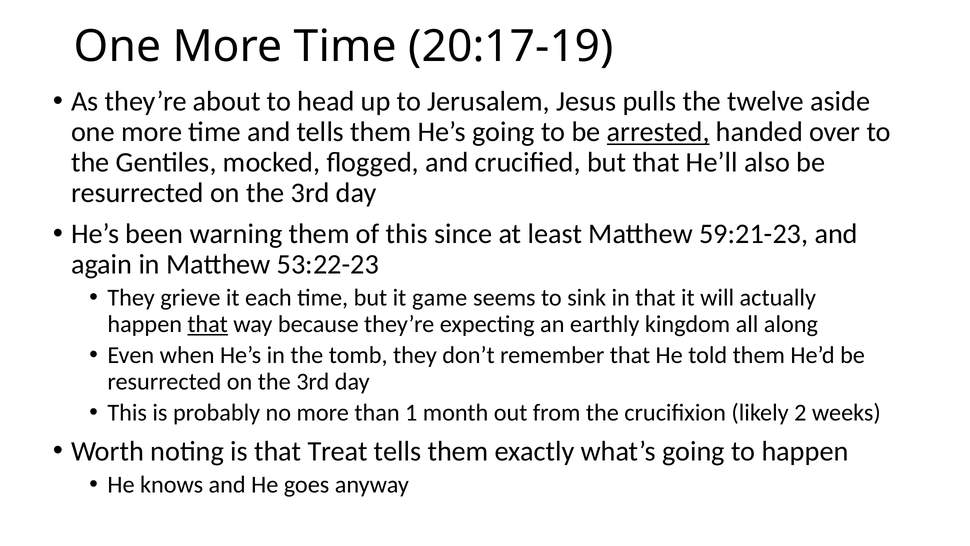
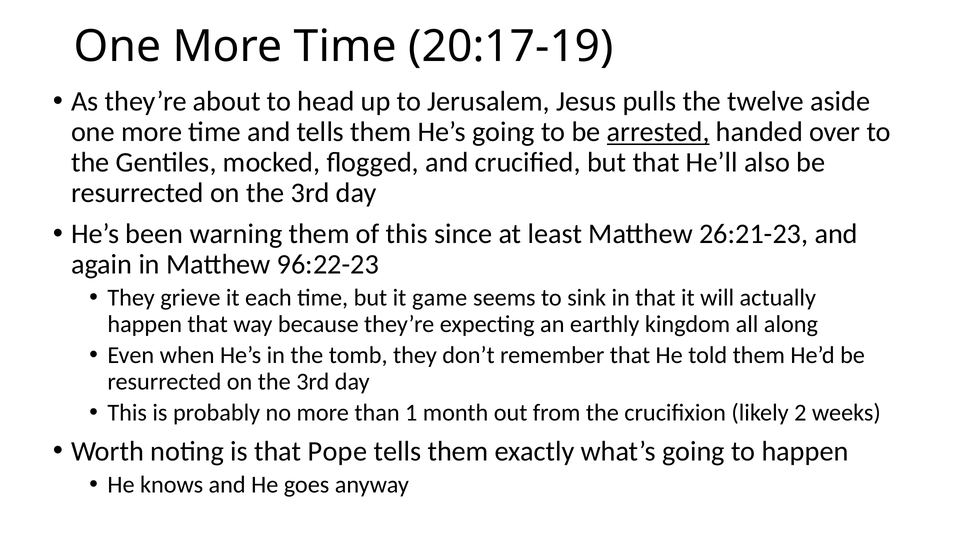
59:21-23: 59:21-23 -> 26:21-23 (754, 234)
53:22-23: 53:22-23 -> 96:22-23 (328, 264)
that underline: present -> none (208, 324)
Treat: Treat -> Pope (337, 451)
